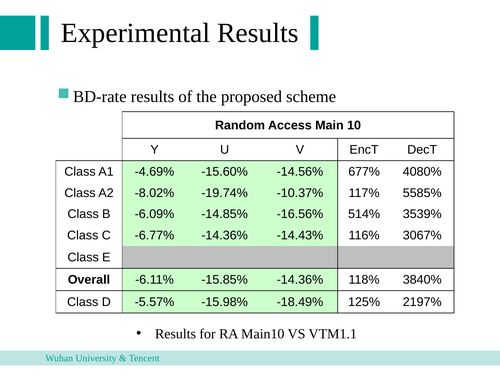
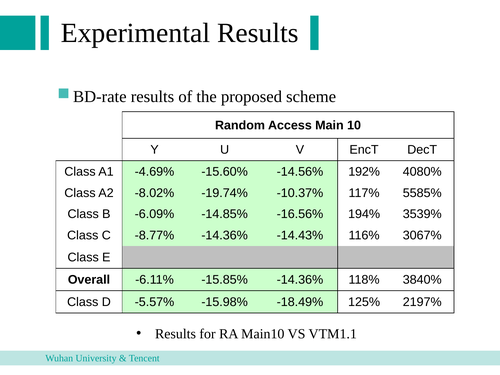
677%: 677% -> 192% (364, 172)
514%: 514% -> 194% (364, 214)
-6.77%: -6.77% -> -8.77% (155, 235)
